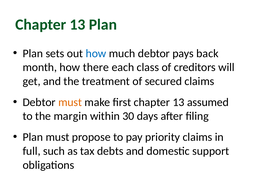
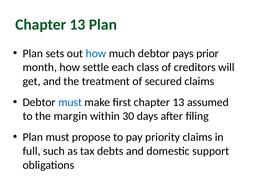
back: back -> prior (208, 54)
there: there -> settle (96, 67)
must colour: orange -> blue (70, 102)
